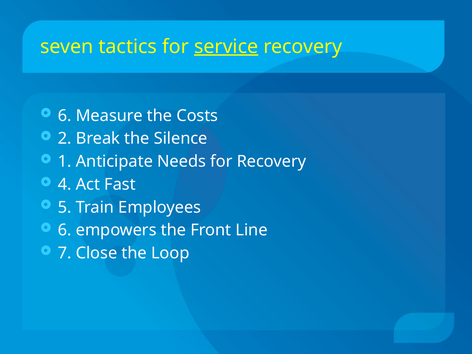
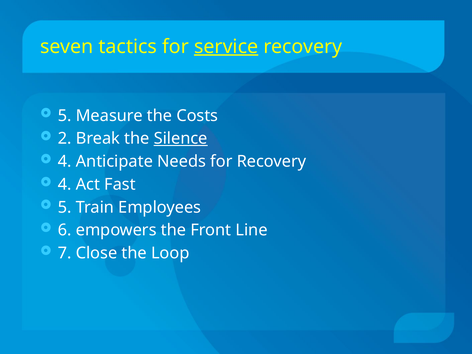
6: 6 -> 5 (65, 116)
Silence underline: none -> present (181, 139)
1: 1 -> 4 (65, 161)
